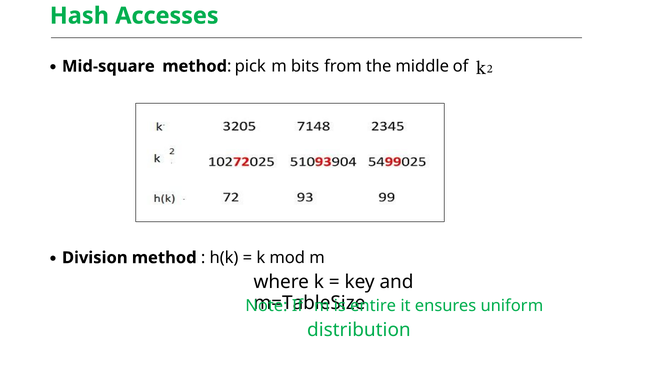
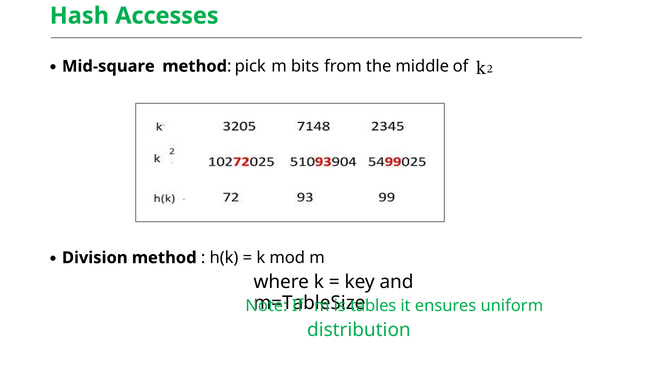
entire: entire -> tables (373, 305)
